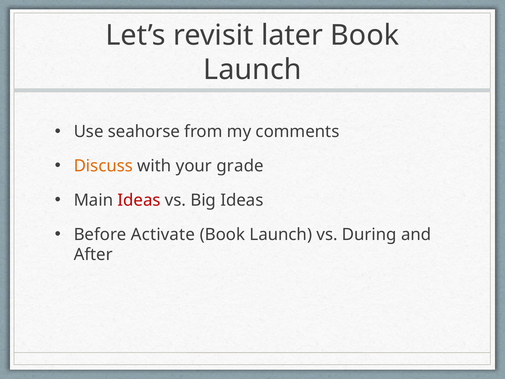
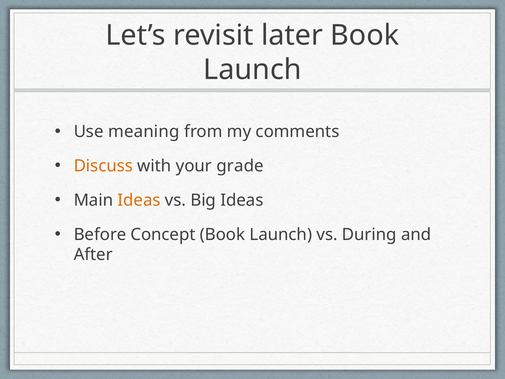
seahorse: seahorse -> meaning (144, 132)
Ideas colour: red -> orange (139, 200)
Activate: Activate -> Concept (163, 234)
